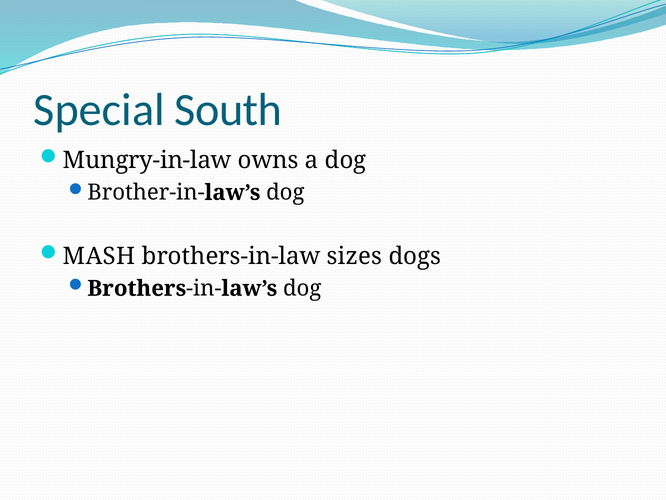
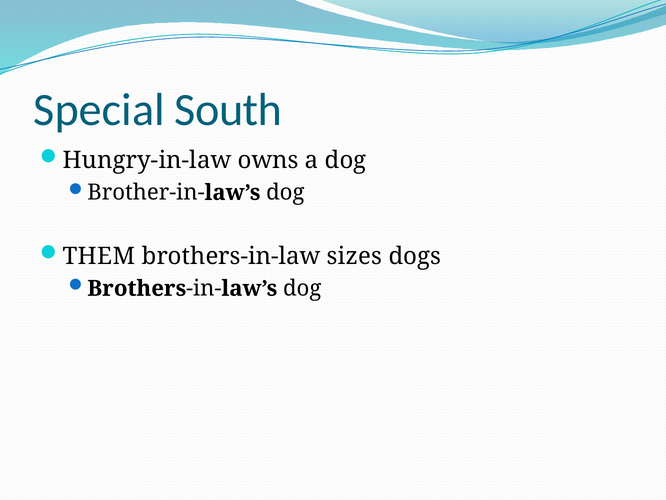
Mungry-in-law: Mungry-in-law -> Hungry-in-law (147, 160)
MASH: MASH -> THEM (99, 256)
